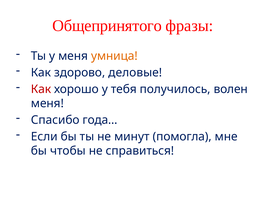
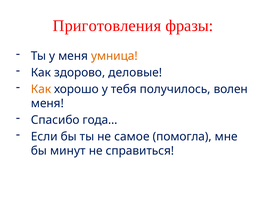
Общепринятого: Общепринятого -> Приготовления (107, 26)
Как colour: red -> orange (41, 89)
минут: минут -> самое (132, 136)
чтобы: чтобы -> минут (68, 150)
